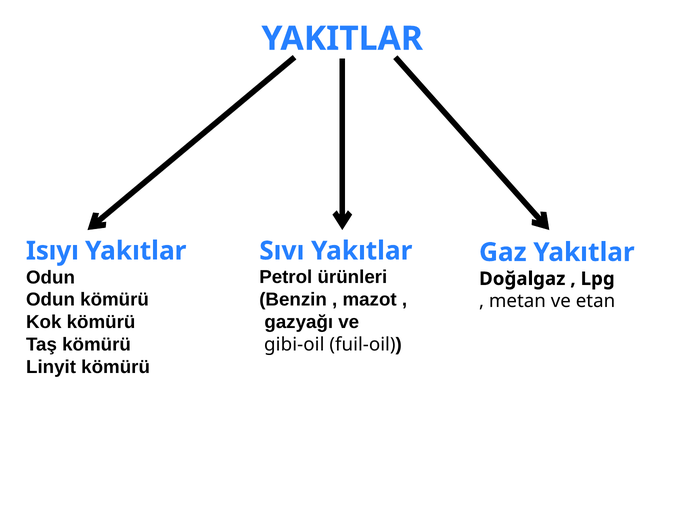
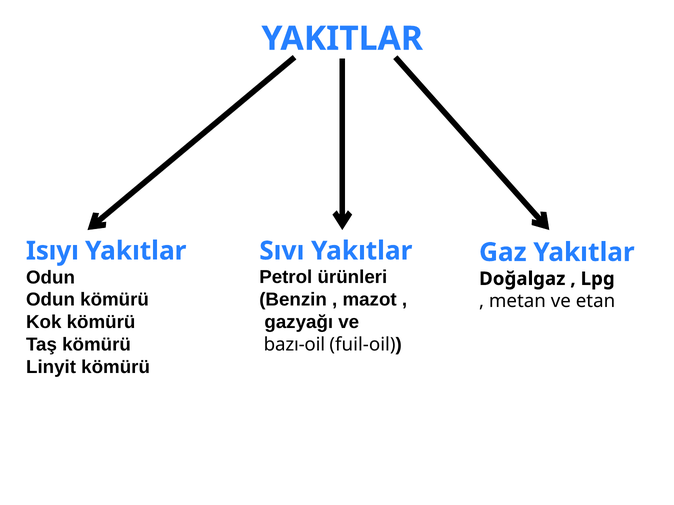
gibi-oil: gibi-oil -> bazı-oil (294, 345)
